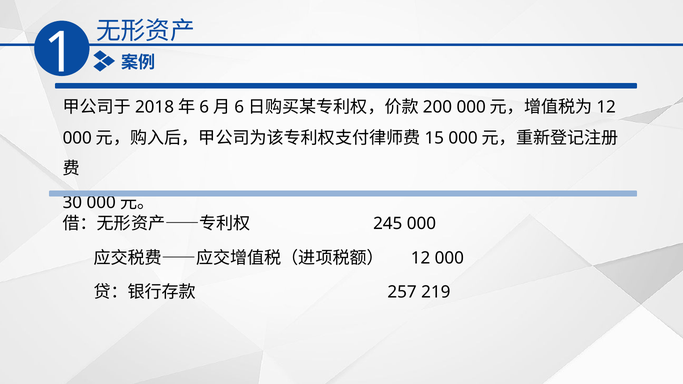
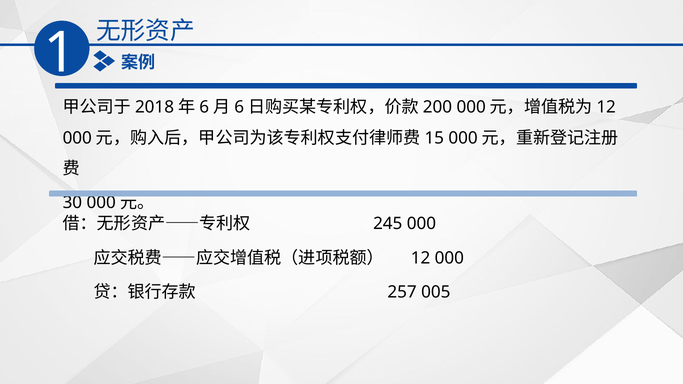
219: 219 -> 005 (436, 292)
